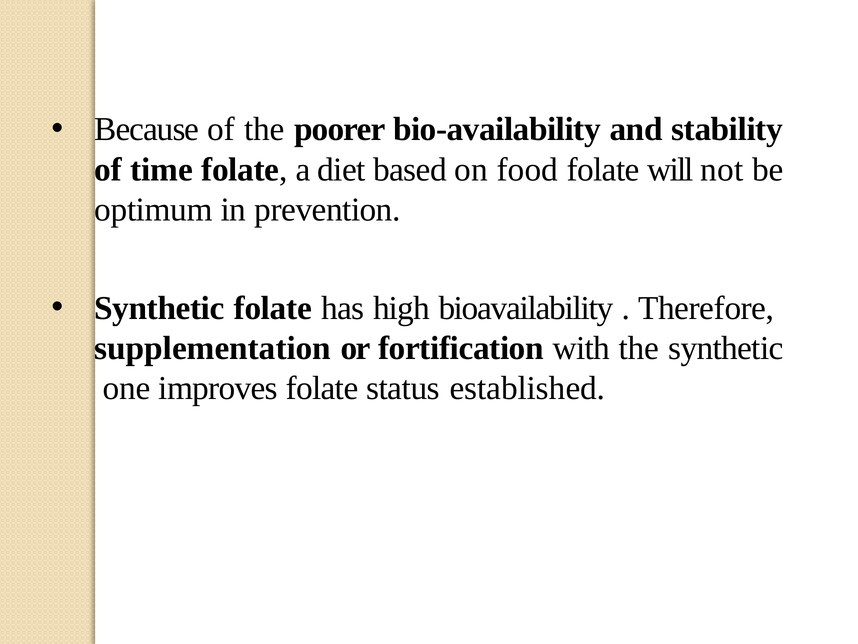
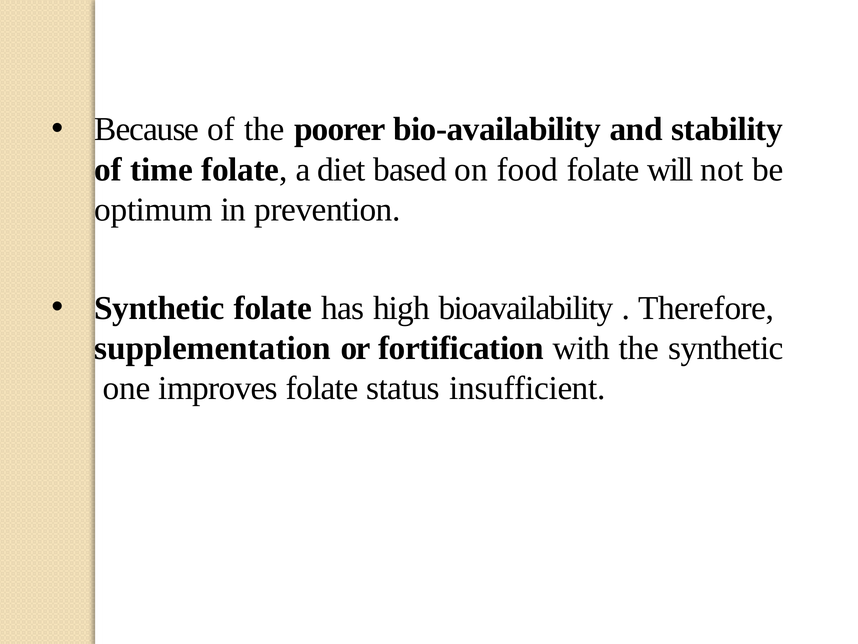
established: established -> insufficient (527, 388)
